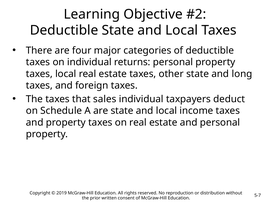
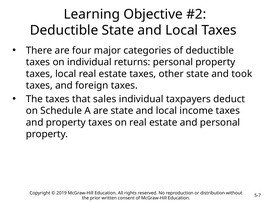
long: long -> took (242, 74)
